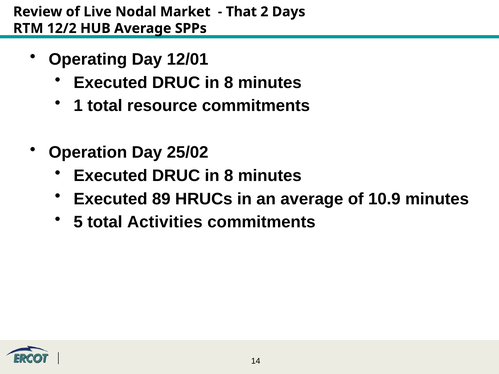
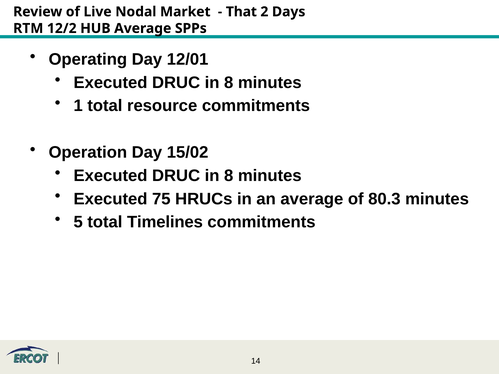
25/02: 25/02 -> 15/02 (188, 152)
89: 89 -> 75 (161, 199)
10.9: 10.9 -> 80.3 (384, 199)
Activities: Activities -> Timelines (165, 222)
